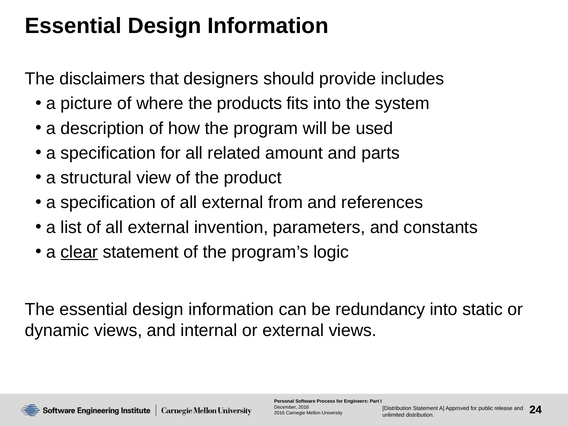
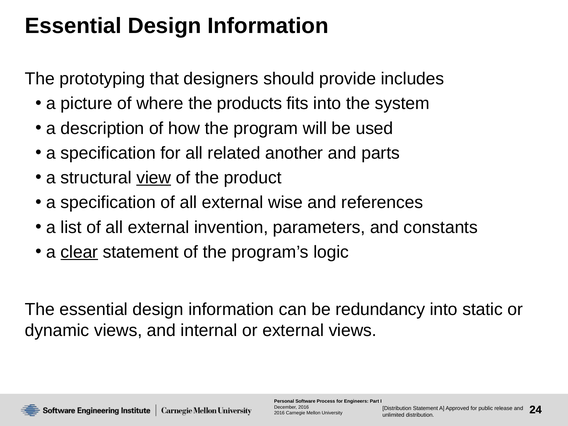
disclaimers: disclaimers -> prototyping (102, 79)
amount: amount -> another (294, 153)
view underline: none -> present (154, 178)
from: from -> wise (286, 203)
